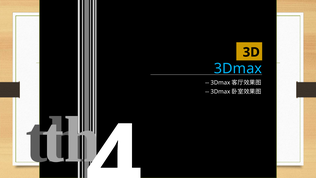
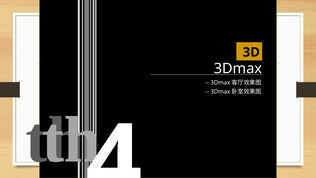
3Dmax colour: light blue -> white (238, 69)
